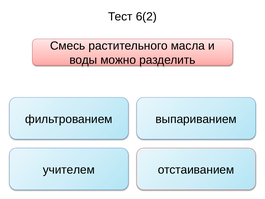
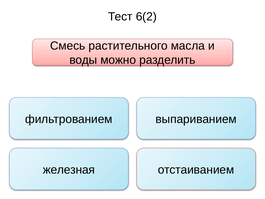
учителем: учителем -> железная (69, 170)
